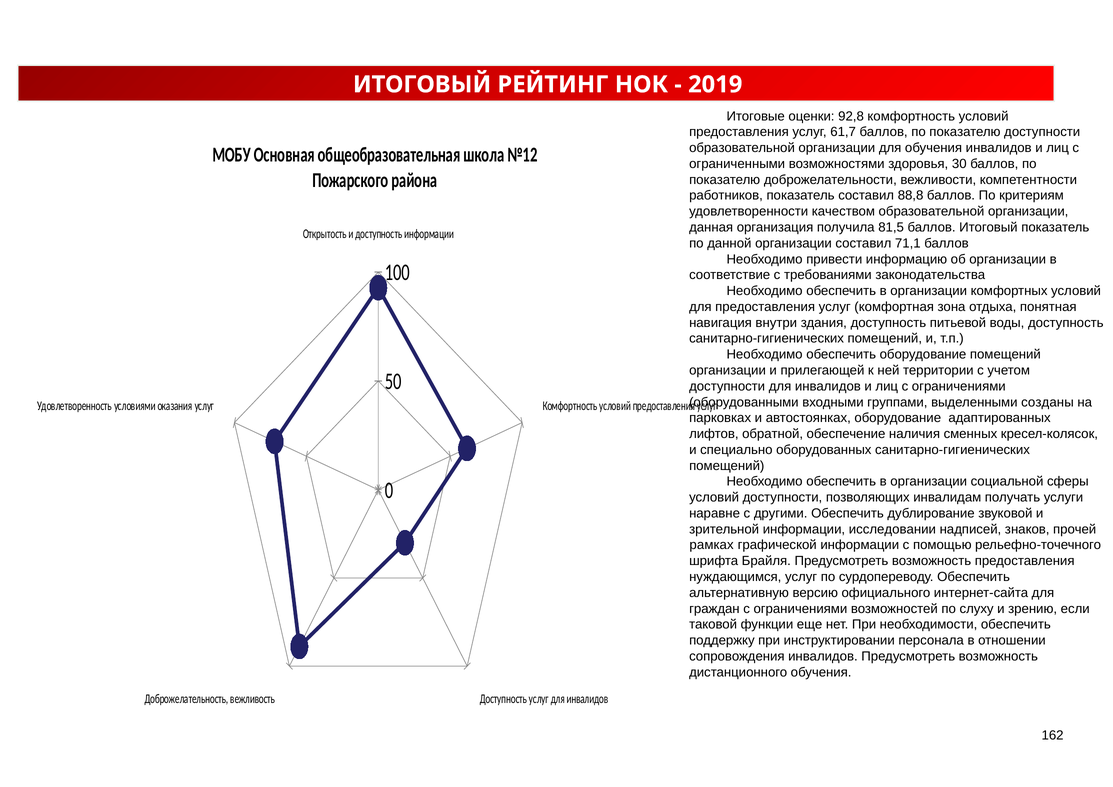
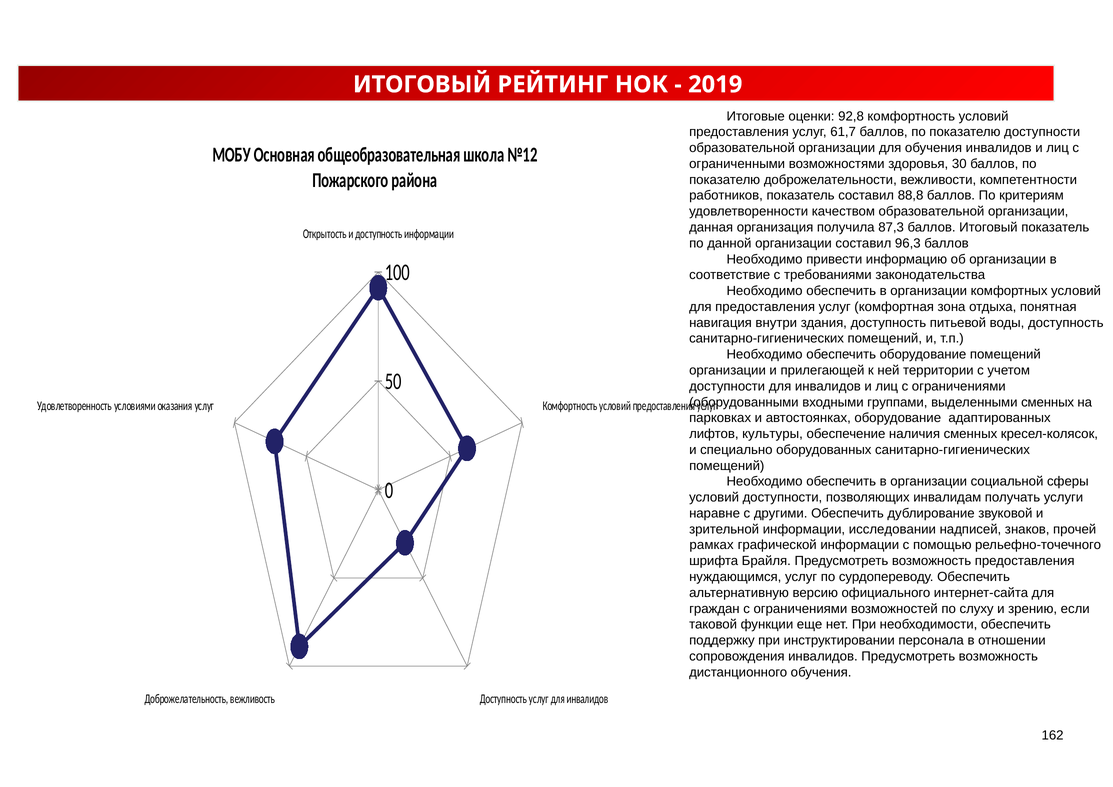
81,5: 81,5 -> 87,3 (891, 227)
71,1: 71,1 -> 96,3 (908, 243)
выделенными созданы: созданы -> сменных (1048, 402)
обратной: обратной -> культуры (773, 434)
